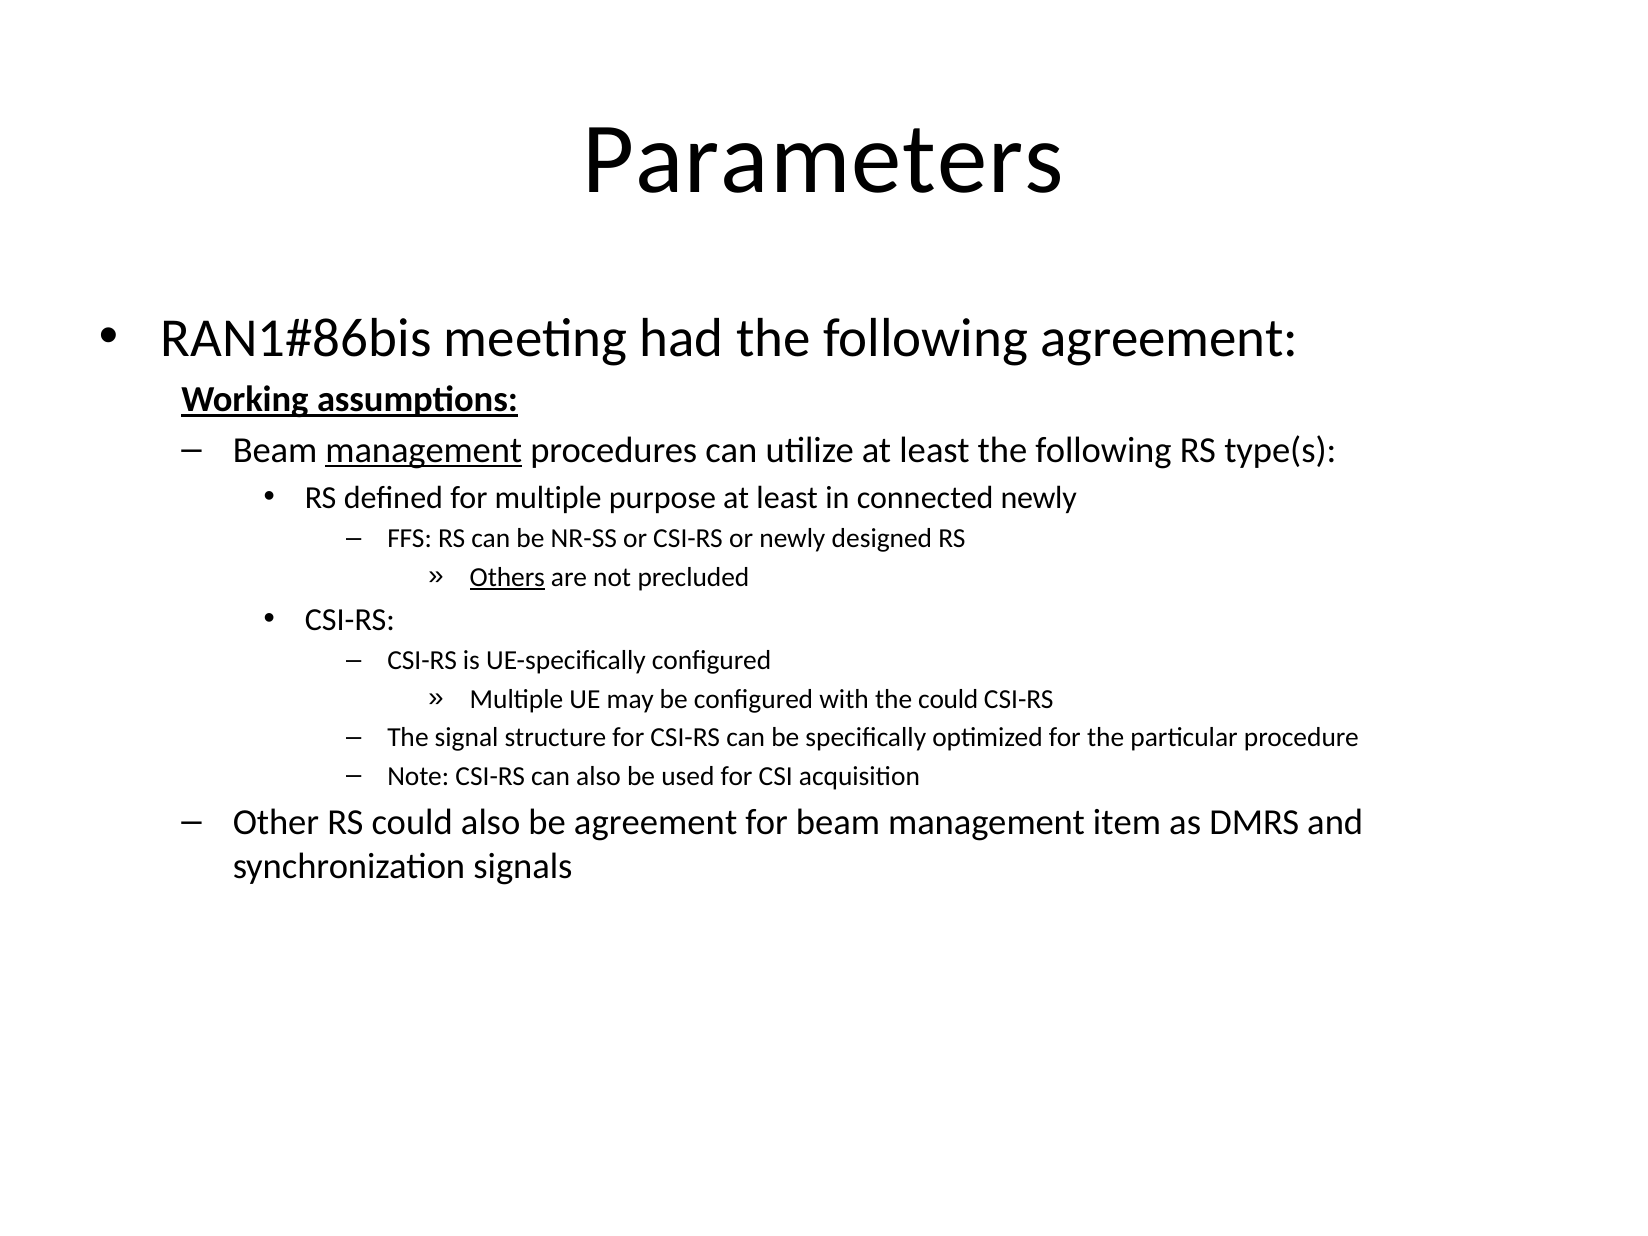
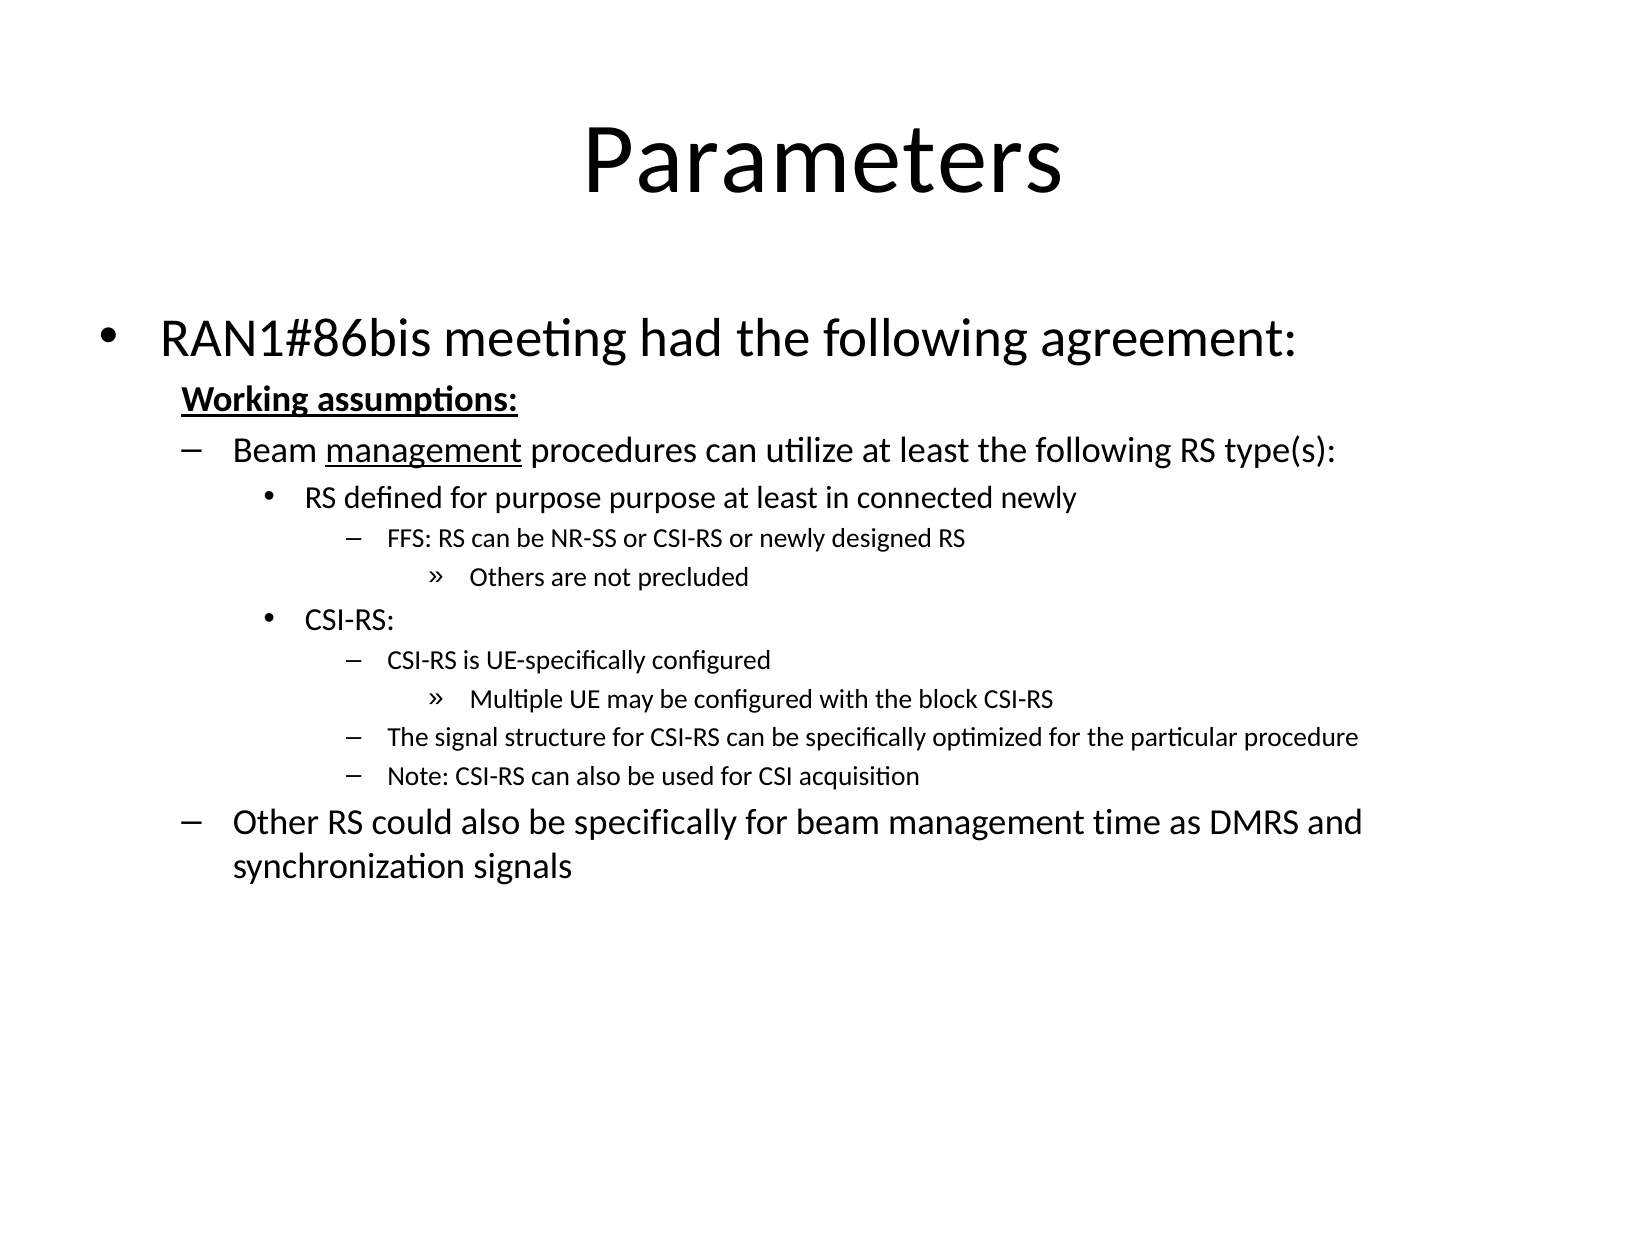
for multiple: multiple -> purpose (548, 498)
Others underline: present -> none (507, 577)
the could: could -> block (948, 699)
also be agreement: agreement -> specifically (656, 823)
item: item -> time (1127, 823)
